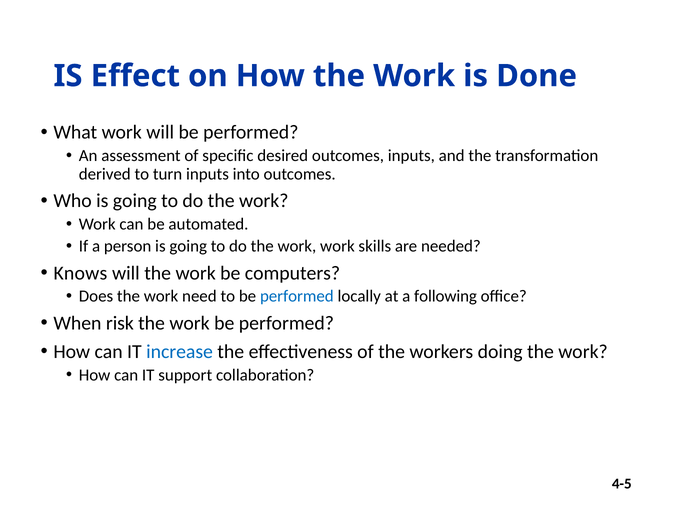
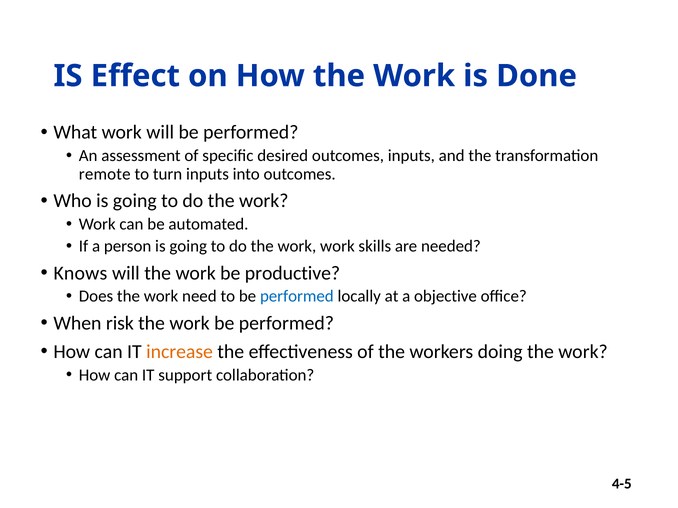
derived: derived -> remote (105, 174)
computers: computers -> productive (292, 273)
following: following -> objective (445, 297)
increase colour: blue -> orange (180, 352)
